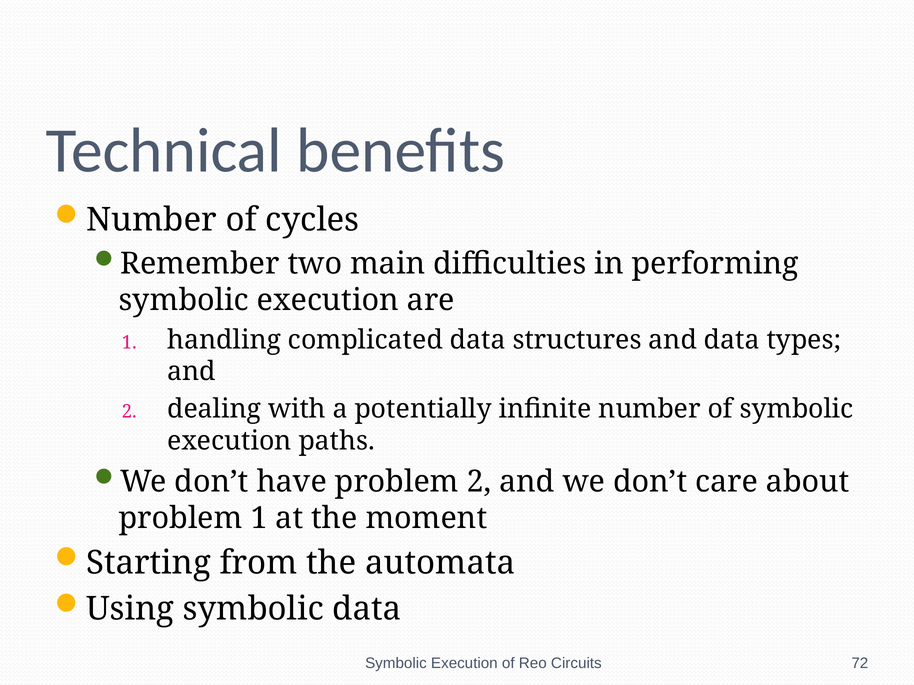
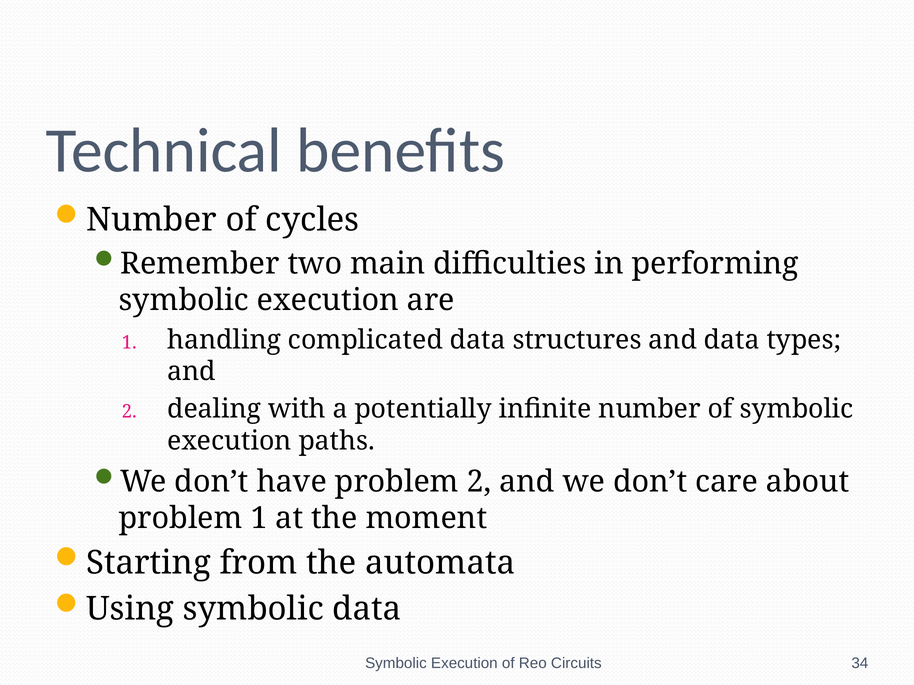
72: 72 -> 34 (860, 664)
